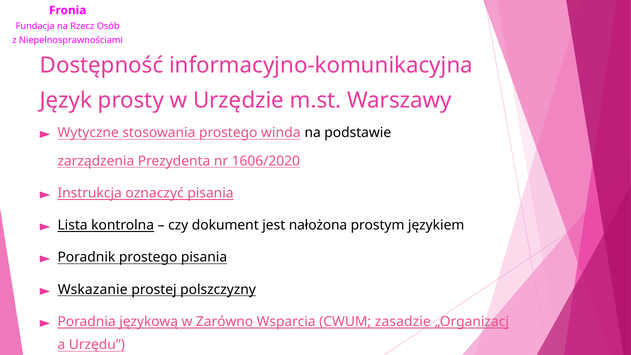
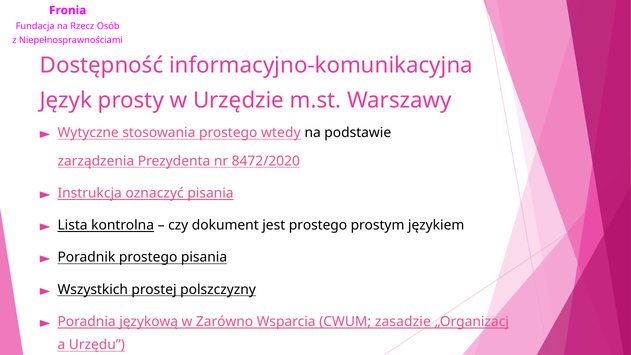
winda: winda -> wtedy (281, 133)
1606/2020: 1606/2020 -> 8472/2020 (266, 161)
jest nałożona: nałożona -> prostego (318, 225)
Wskazanie: Wskazanie -> Wszystkich (93, 289)
